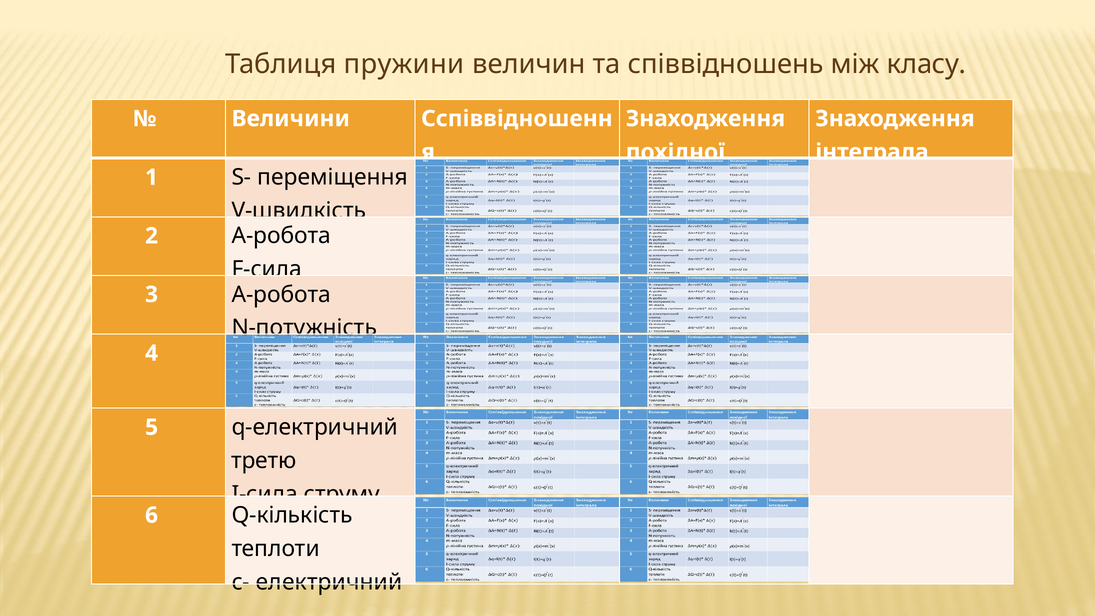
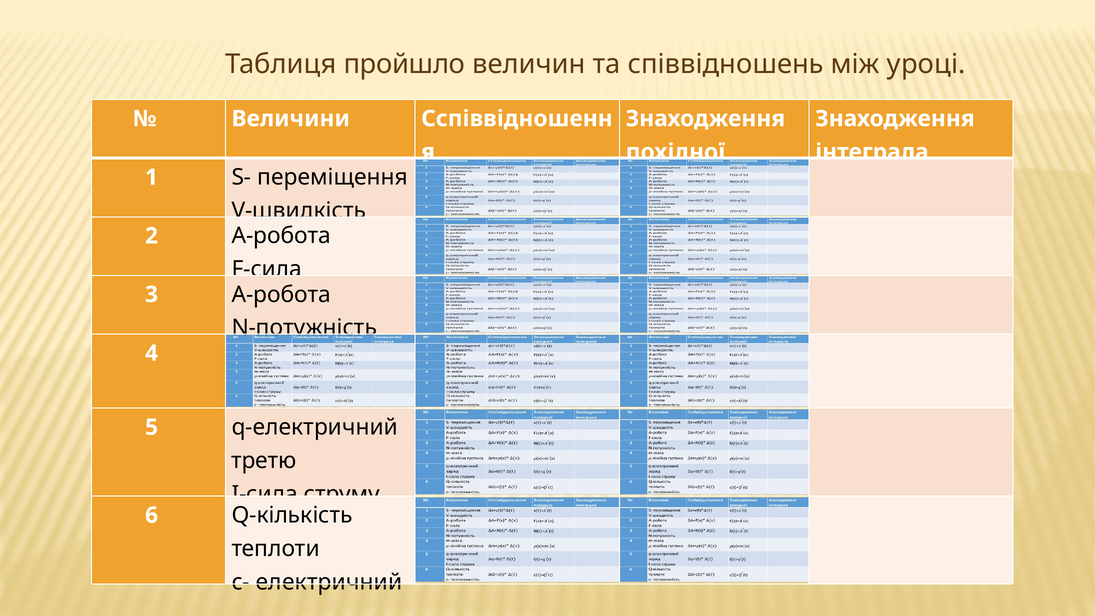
пружини: пружини -> пройшло (404, 64)
класу: класу -> уроці (926, 64)
